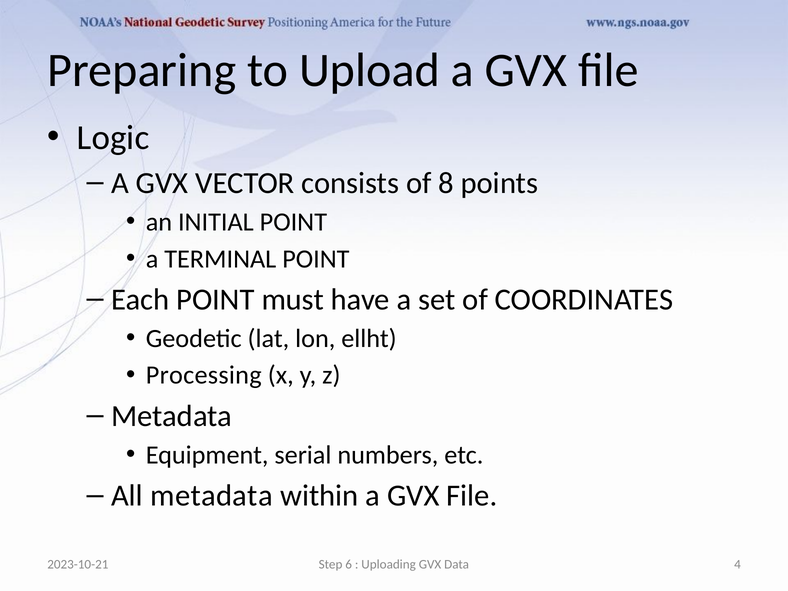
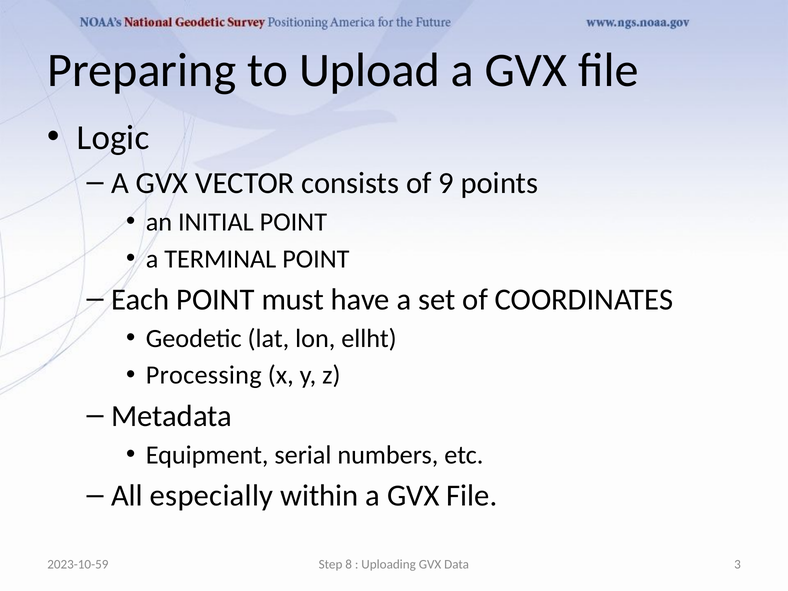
8: 8 -> 9 (446, 183)
All metadata: metadata -> especially (212, 496)
2023-10-21: 2023-10-21 -> 2023-10-59 (78, 564)
6: 6 -> 8 (349, 564)
4: 4 -> 3 (737, 564)
